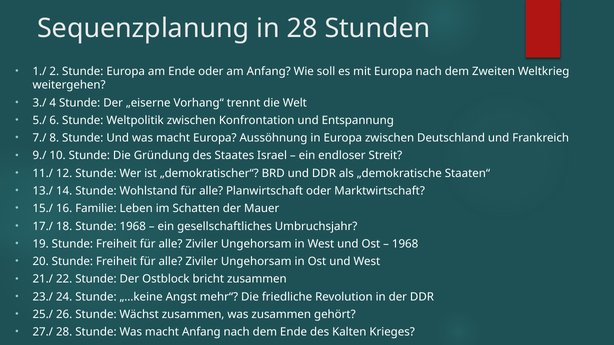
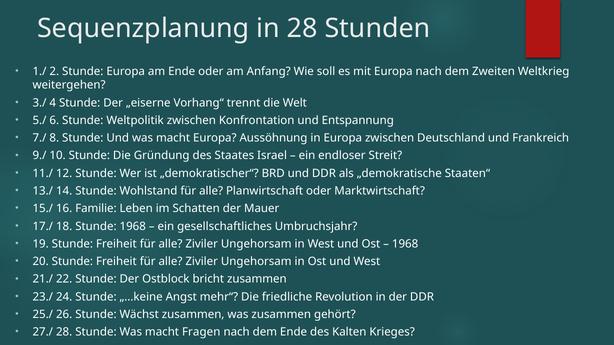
macht Anfang: Anfang -> Fragen (201, 332)
